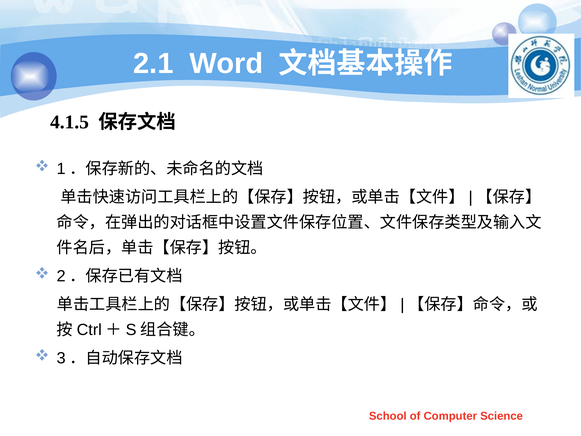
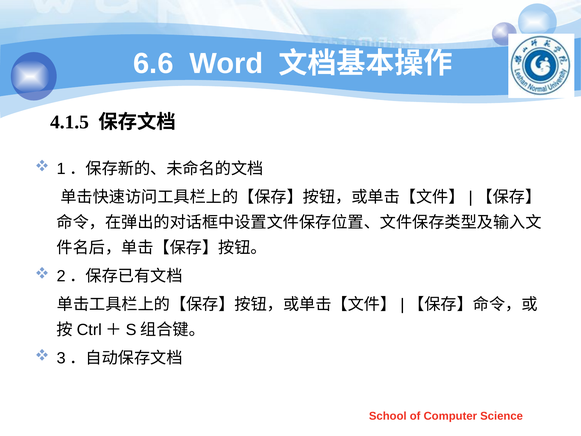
2.1: 2.1 -> 6.6 (153, 63)
